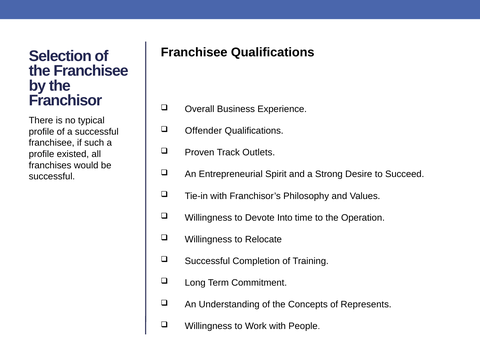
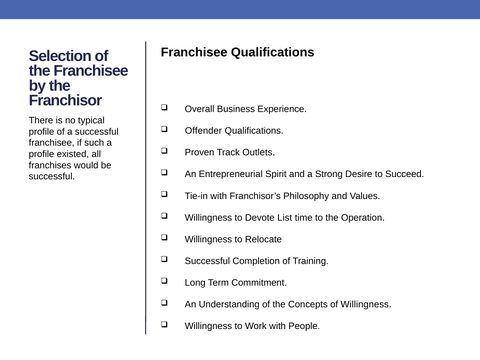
Into: Into -> List (285, 218)
of Represents: Represents -> Willingness (366, 304)
